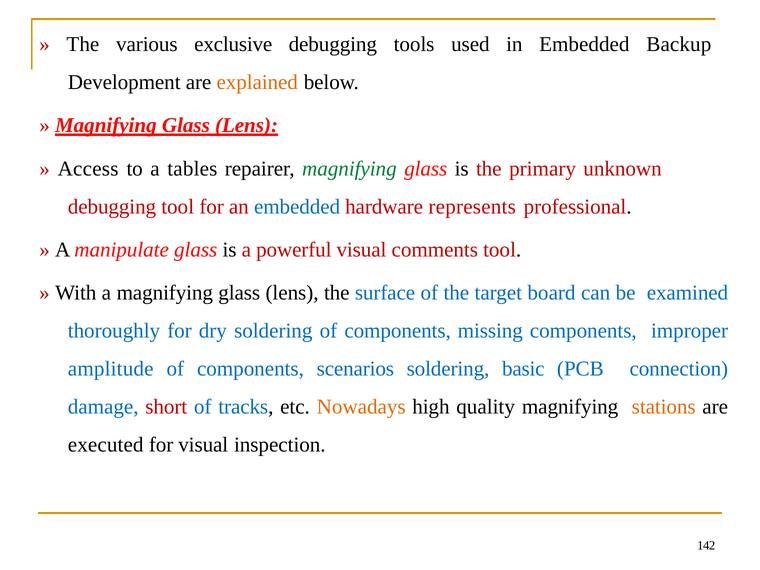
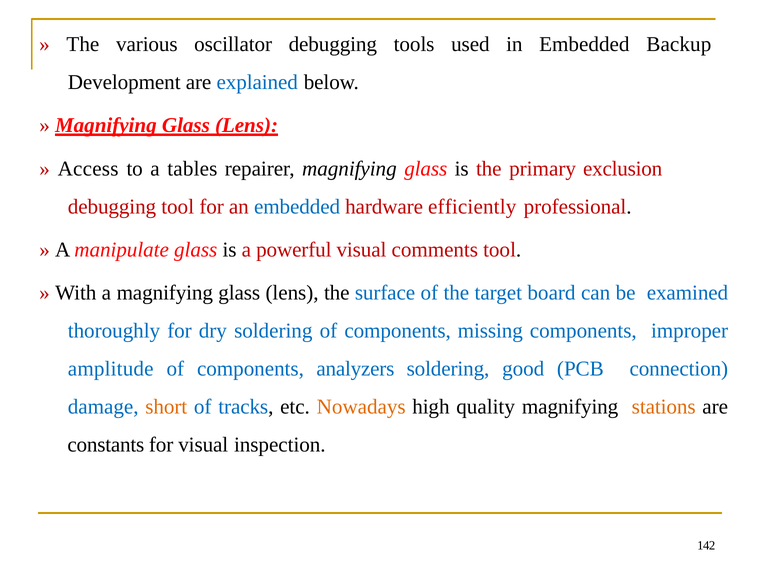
exclusive: exclusive -> oscillator (233, 44)
explained colour: orange -> blue (257, 82)
magnifying colour: green -> black (349, 169)
unknown: unknown -> exclusion (623, 169)
represents: represents -> efficiently (472, 207)
scenarios: scenarios -> analyzers (355, 369)
basic: basic -> good (523, 369)
short colour: red -> orange (166, 407)
executed: executed -> constants (106, 445)
